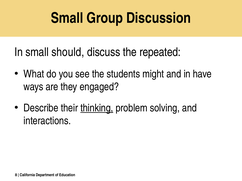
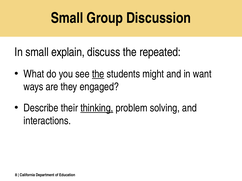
should: should -> explain (68, 52)
the underline: none -> present (98, 74)
have: have -> want (202, 74)
